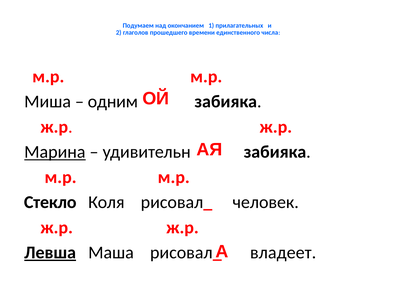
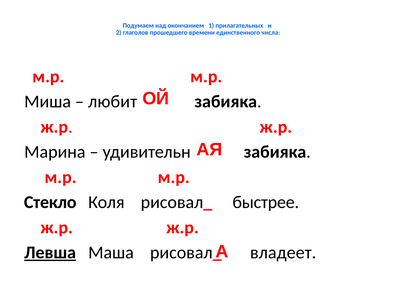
одним: одним -> любит (113, 102)
Марина underline: present -> none (55, 152)
человек: человек -> быстрее (266, 202)
